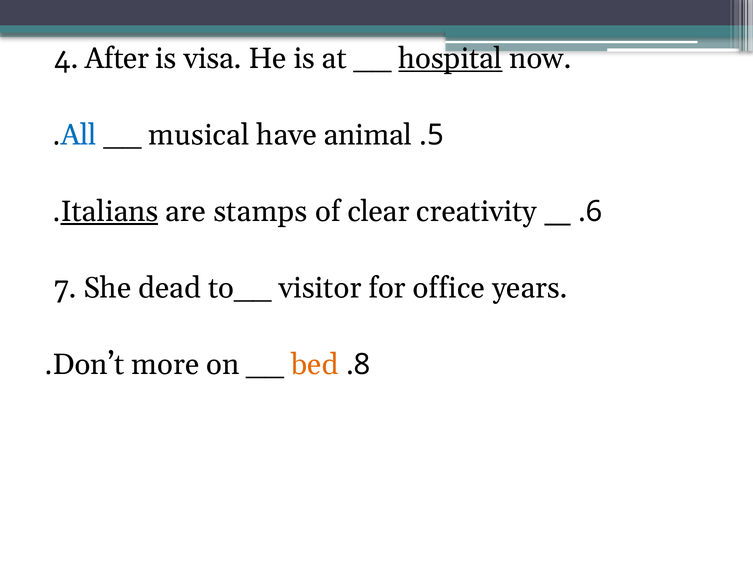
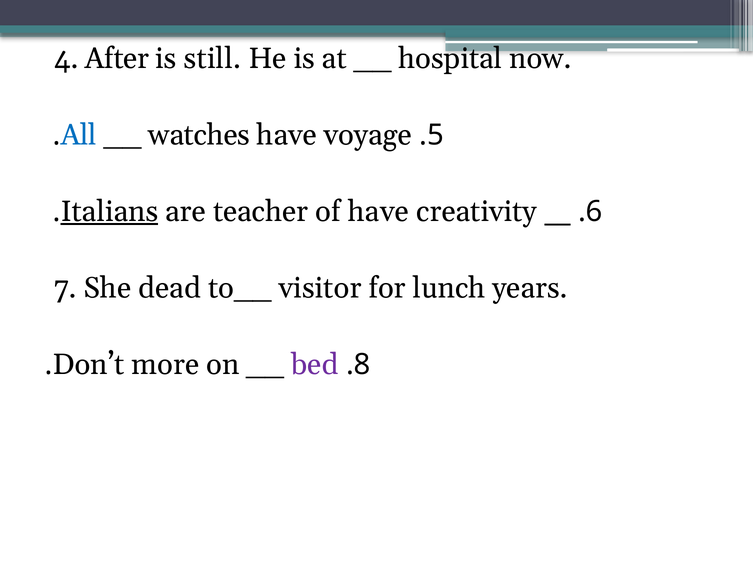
visa: visa -> still (212, 59)
hospital underline: present -> none (450, 59)
musical: musical -> watches (199, 135)
animal: animal -> voyage (368, 135)
stamps: stamps -> teacher (261, 211)
of clear: clear -> have (378, 211)
office: office -> lunch (449, 288)
bed colour: orange -> purple (315, 364)
